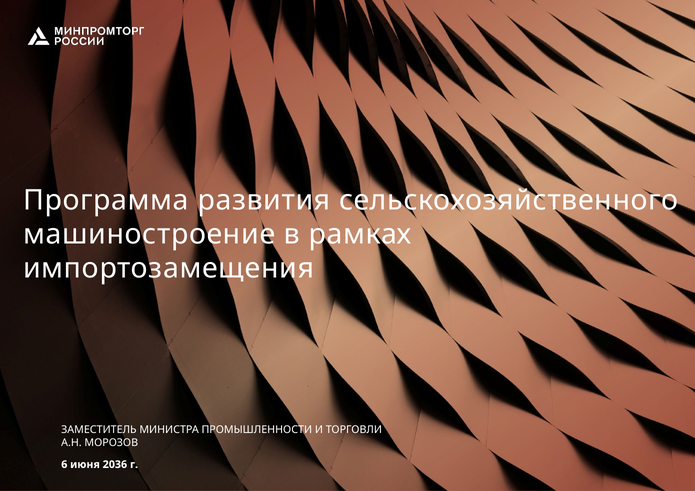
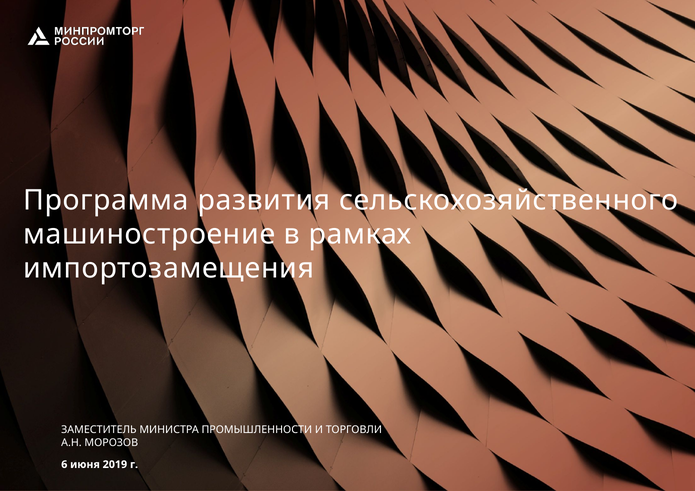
2036: 2036 -> 2019 (115, 465)
